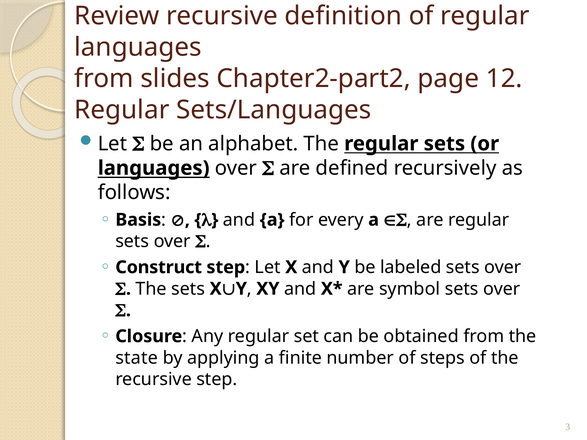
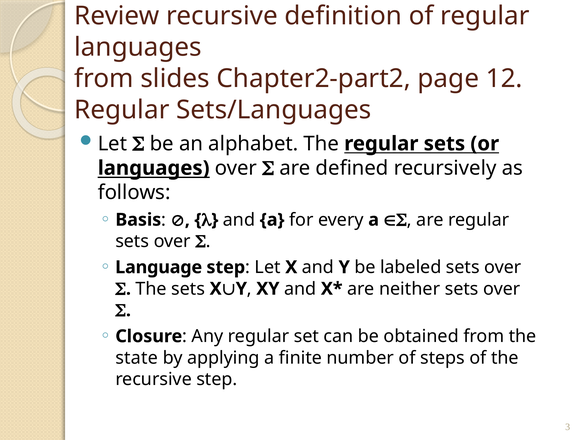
Construct: Construct -> Language (159, 267)
symbol: symbol -> neither (410, 289)
